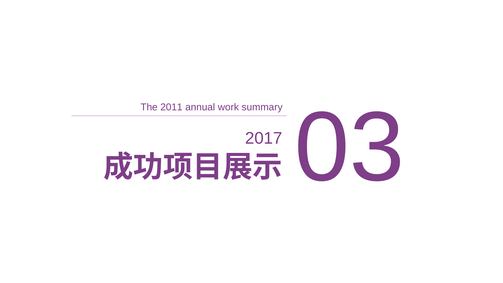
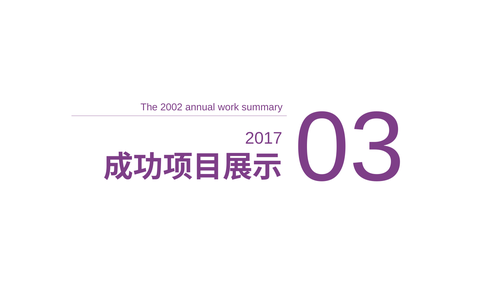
2011: 2011 -> 2002 (171, 107)
